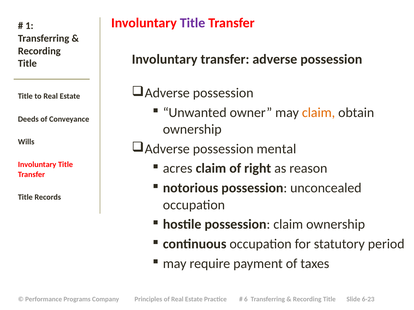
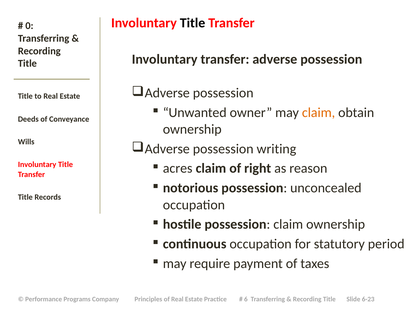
Title colour: purple -> black (193, 23)
1: 1 -> 0 (29, 26)
mental: mental -> writing (276, 149)
